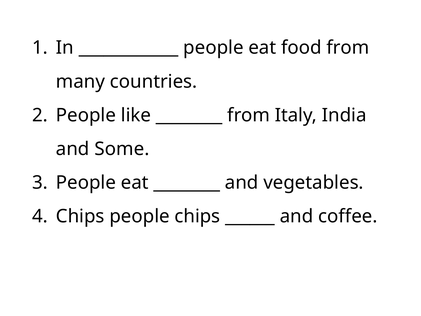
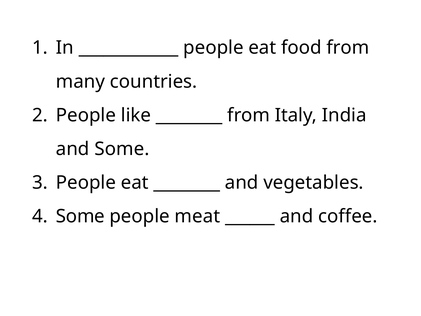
Chips: Chips -> Some (80, 216)
people chips: chips -> meat (197, 216)
